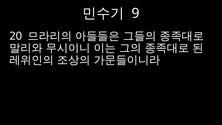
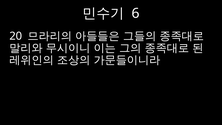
9: 9 -> 6 (136, 13)
